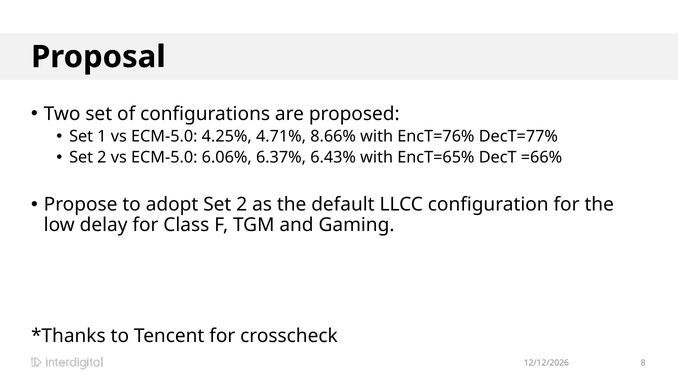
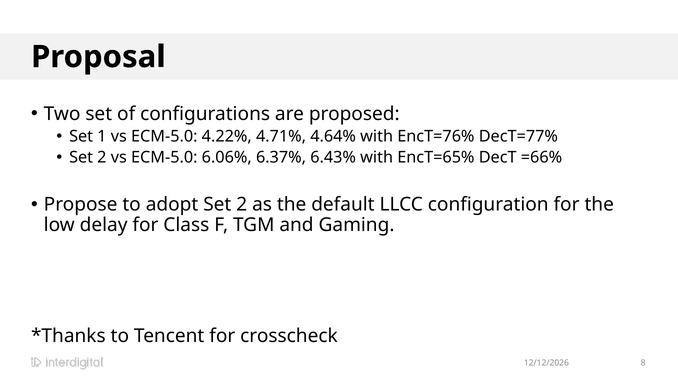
4.25%: 4.25% -> 4.22% (227, 137)
8.66%: 8.66% -> 4.64% (333, 137)
